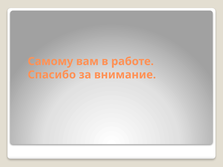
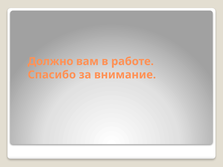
Самому: Самому -> Должно (50, 61)
